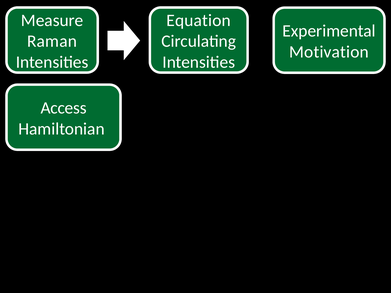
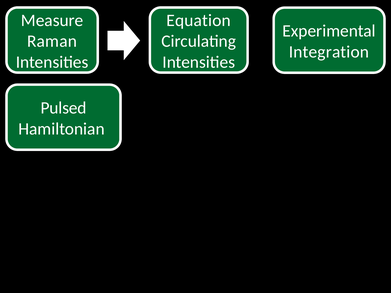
Motivation: Motivation -> Integration (329, 52)
Access: Access -> Pulsed (64, 108)
